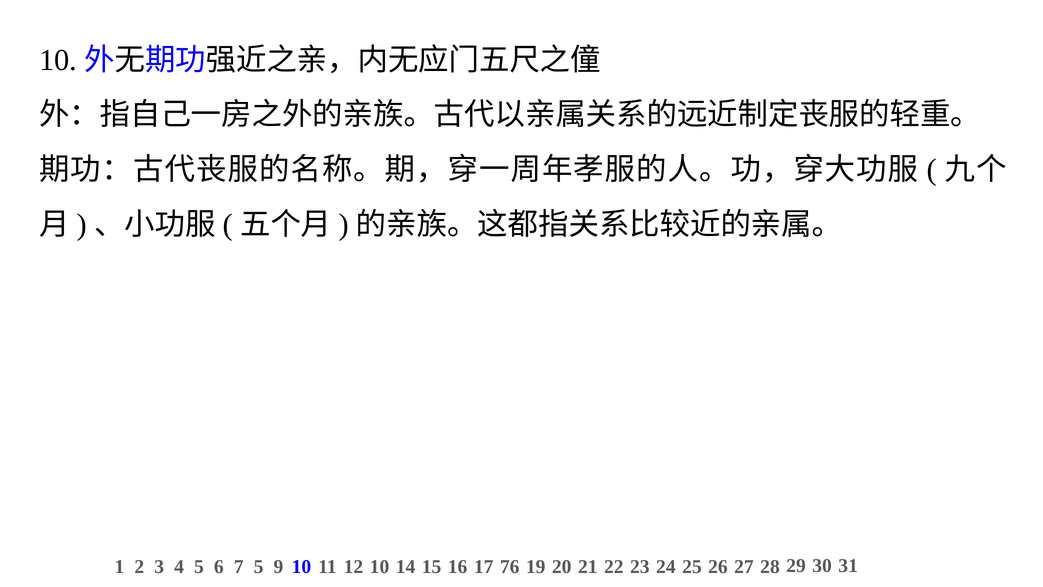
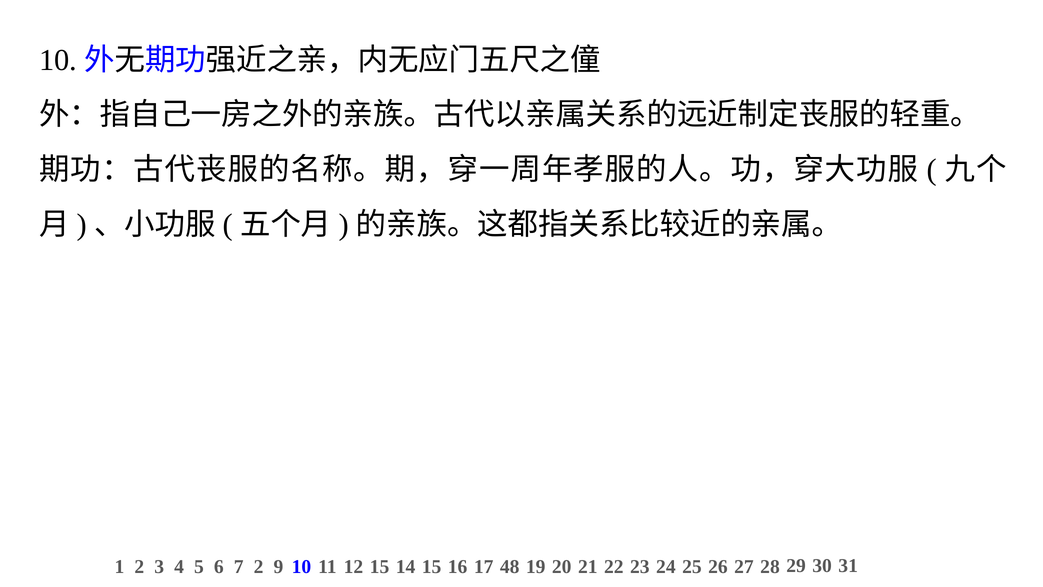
7 5: 5 -> 2 (259, 567)
12 10: 10 -> 15 (380, 567)
76: 76 -> 48 (510, 567)
